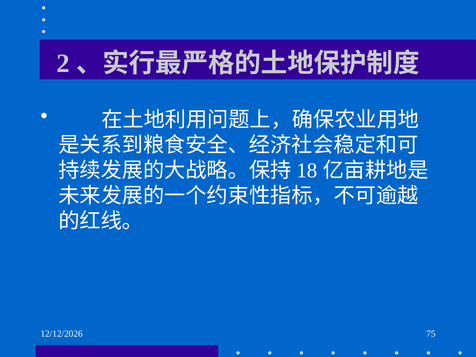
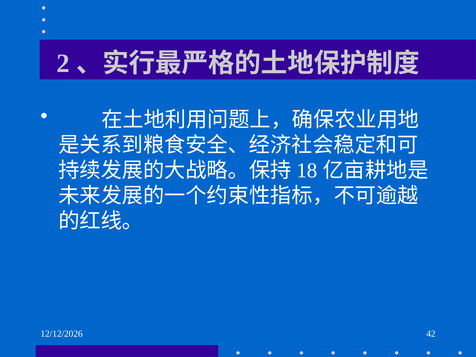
75: 75 -> 42 (431, 334)
